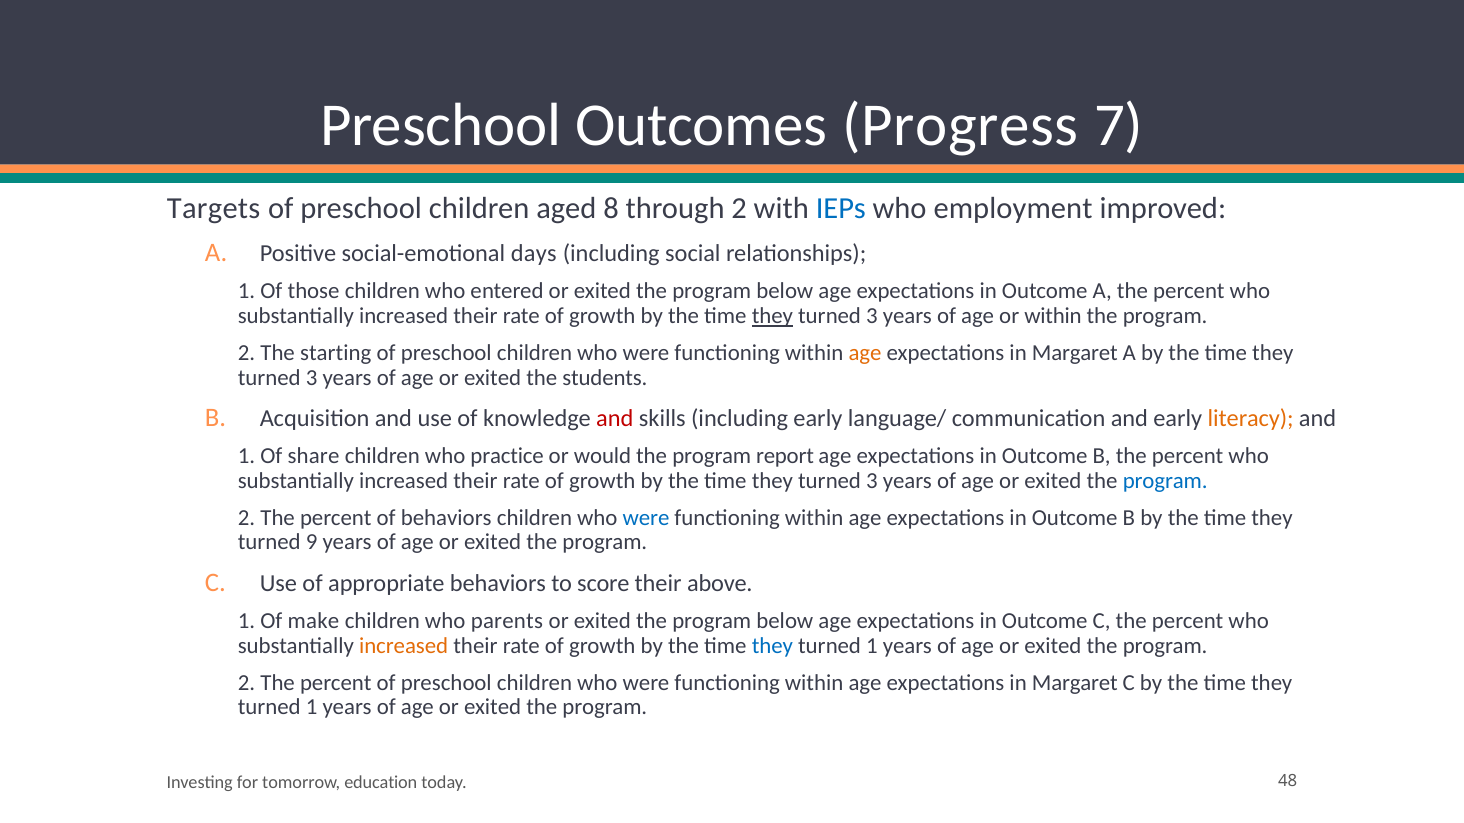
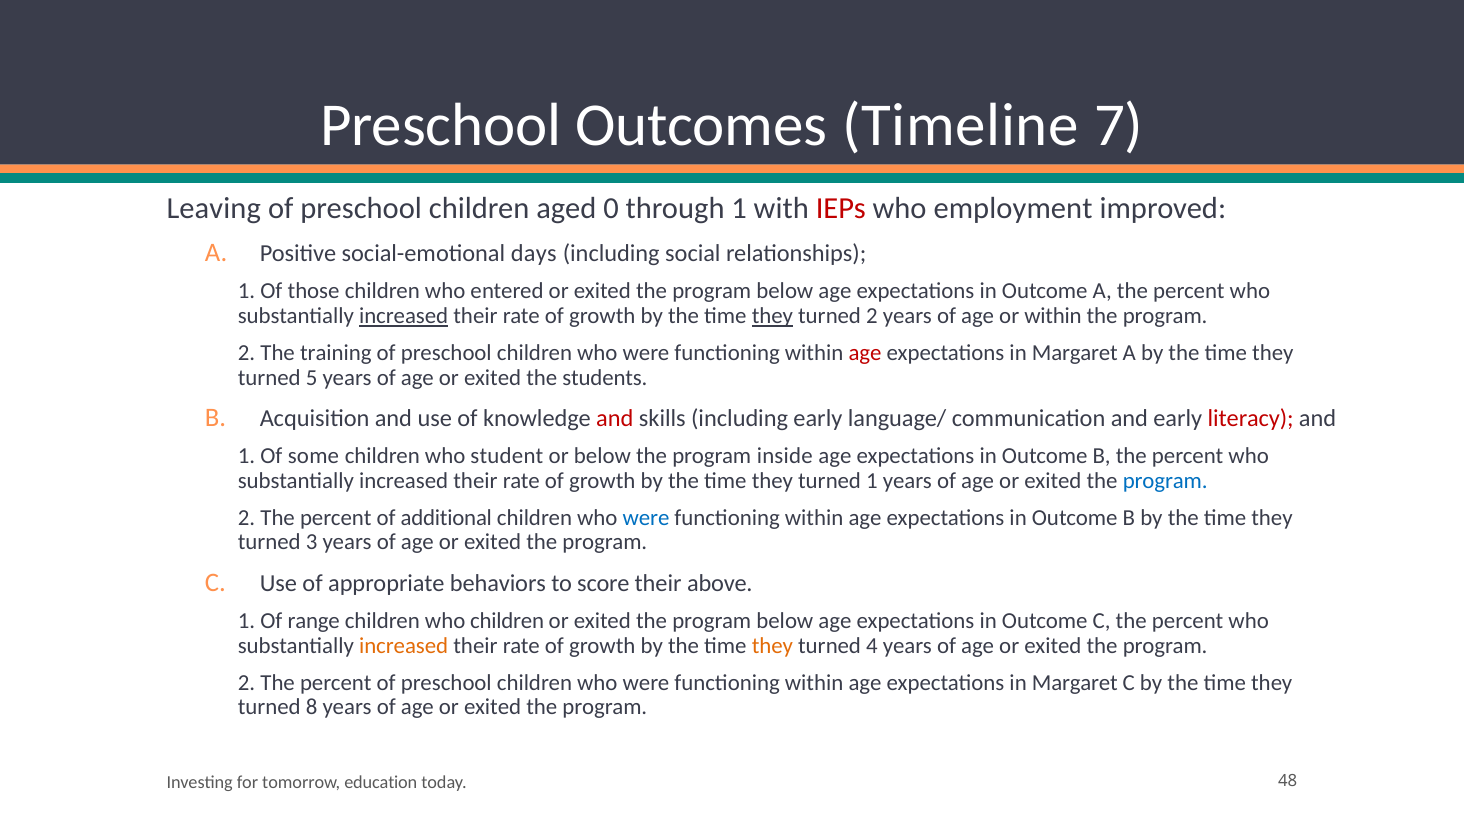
Progress: Progress -> Timeline (961, 126)
Targets: Targets -> Leaving (214, 209)
8: 8 -> 0 (611, 209)
through 2: 2 -> 1 (739, 209)
IEPs colour: blue -> red (841, 209)
increased underline: none -> present (404, 316)
3: 3 -> 2 (872, 316)
starting: starting -> training (336, 353)
age colour: orange -> red (865, 353)
3: 3 -> 5 (312, 378)
literacy colour: orange -> red (1251, 419)
share: share -> some (313, 456)
practice: practice -> student (507, 456)
or would: would -> below (602, 456)
report: report -> inside (785, 456)
3: 3 -> 1 (872, 481)
of behaviors: behaviors -> additional (446, 518)
9: 9 -> 3 (312, 543)
make: make -> range (314, 621)
who parents: parents -> children (507, 621)
they colour: blue -> orange (772, 646)
1: 1 -> 4 (872, 646)
1: 1 -> 8 (312, 708)
